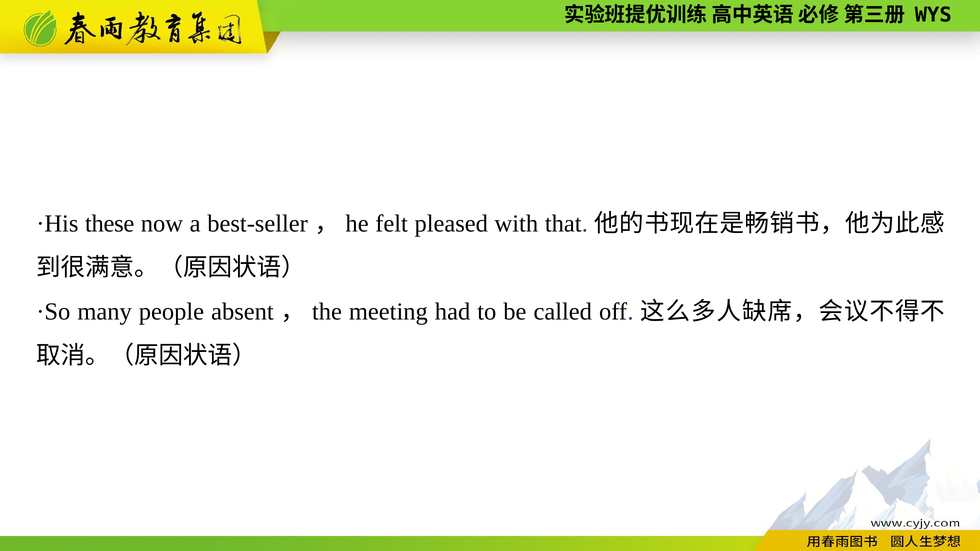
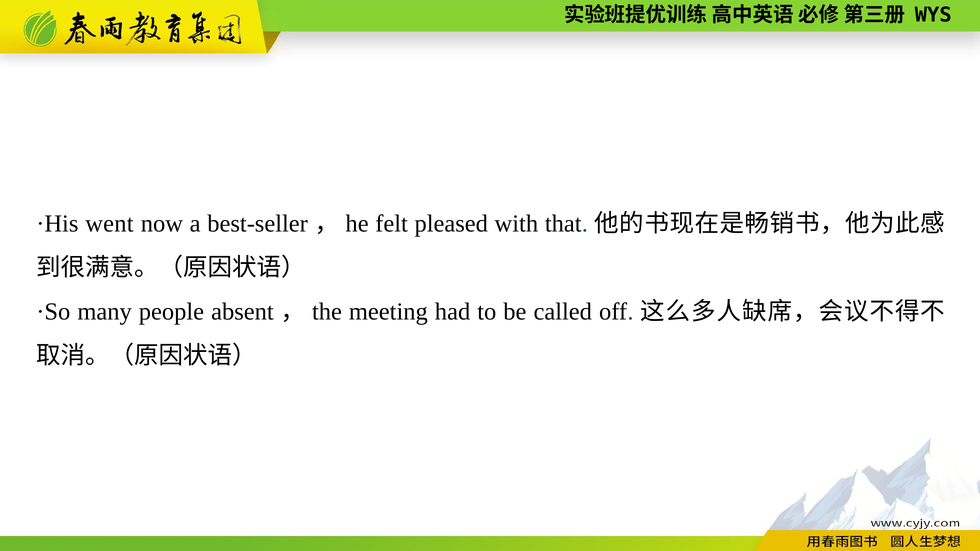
these: these -> went (109, 224)
